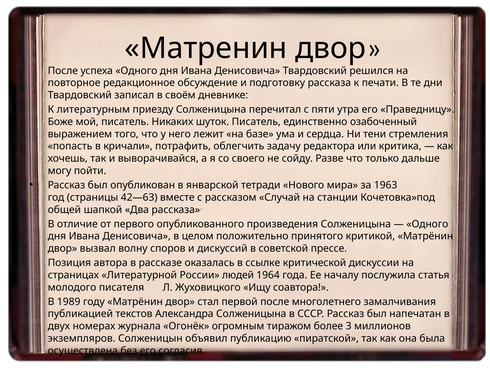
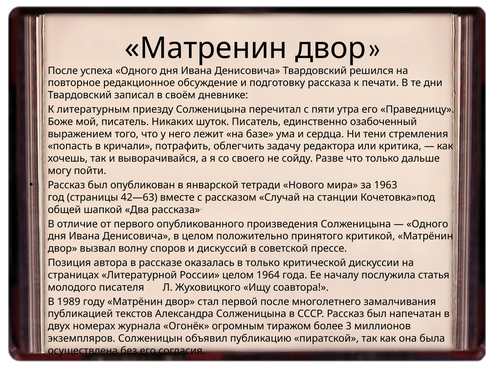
в ссылке: ссылке -> только (263, 262)
России людей: людей -> целом (238, 275)
